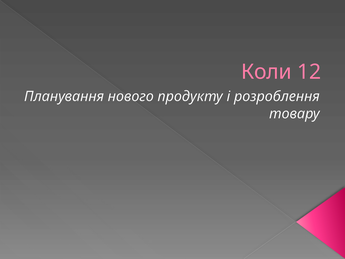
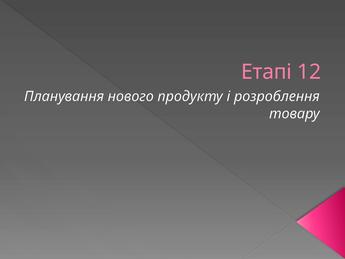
Коли: Коли -> Етапі (266, 72)
